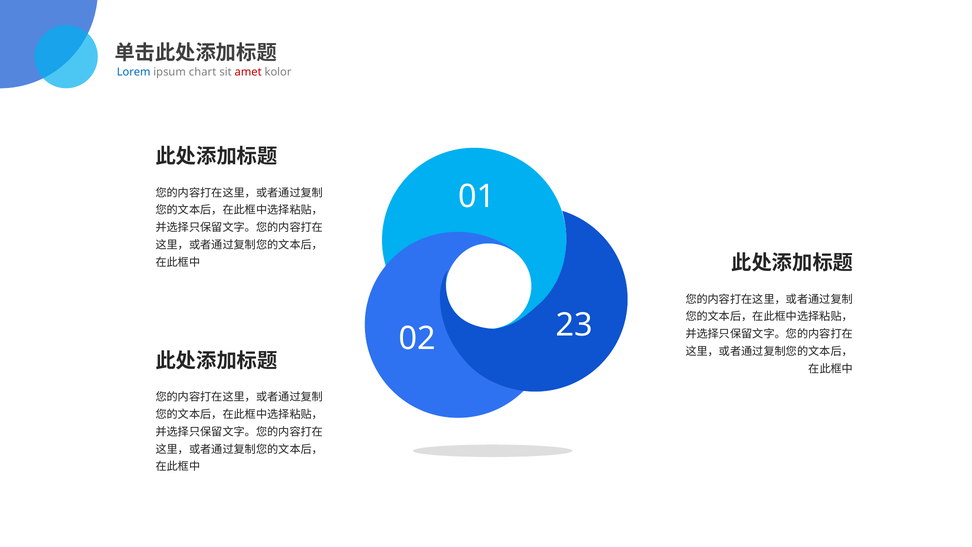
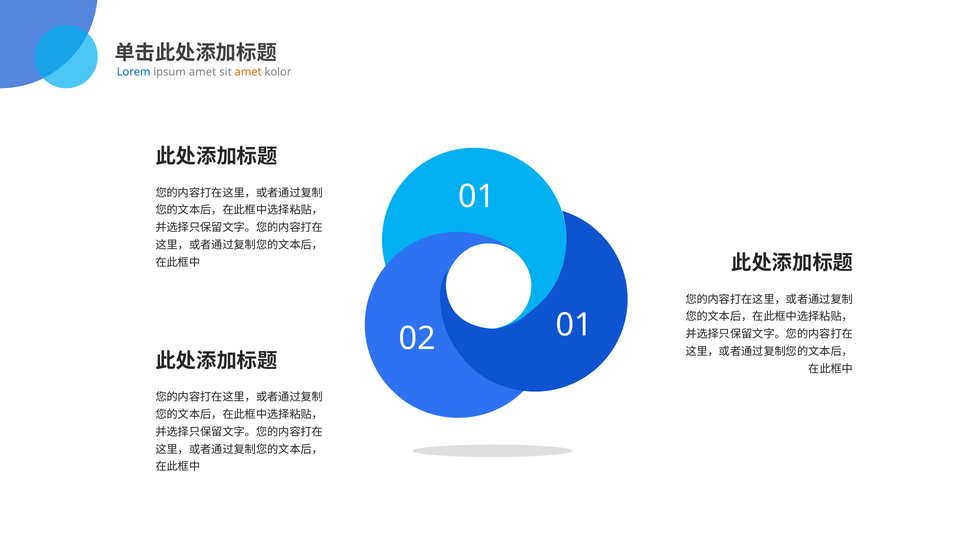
ipsum chart: chart -> amet (203, 72)
amet colour: red -> orange (248, 72)
02 23: 23 -> 01 (574, 325)
